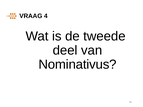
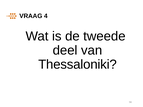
Nominativus: Nominativus -> Thessaloniki (77, 65)
